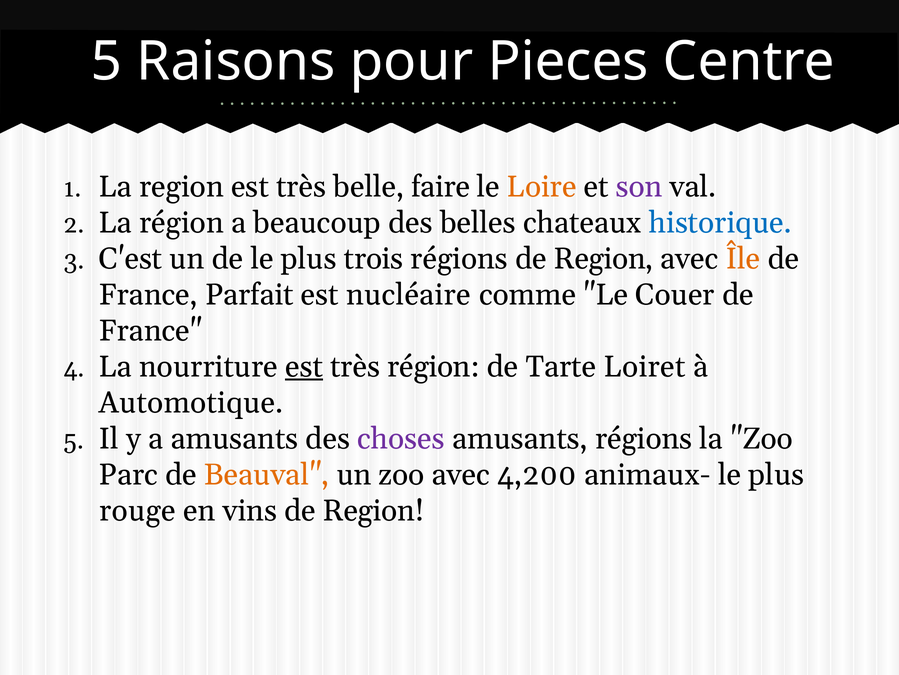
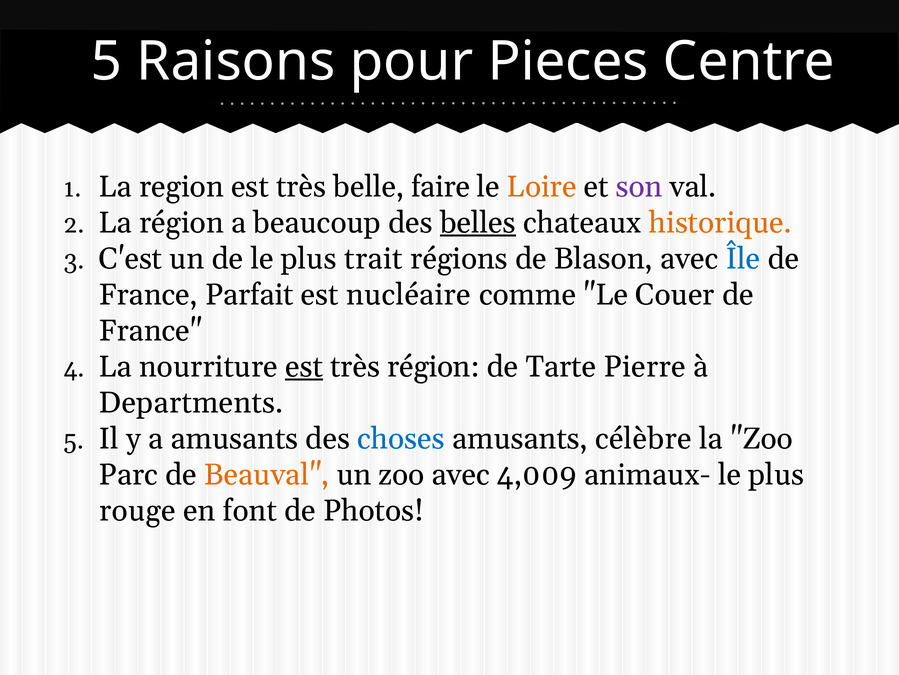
belles underline: none -> present (478, 222)
historique colour: blue -> orange (720, 222)
trois: trois -> trait (373, 258)
régions de Region: Region -> Blason (604, 258)
Île colour: orange -> blue (743, 258)
Loiret: Loiret -> Pierre (645, 366)
Automotique: Automotique -> Departments (191, 402)
choses colour: purple -> blue (401, 438)
amusants régions: régions -> célèbre (643, 438)
4,200: 4,200 -> 4,009 (537, 474)
vins: vins -> font (250, 510)
Region: Region -> Photos (374, 510)
